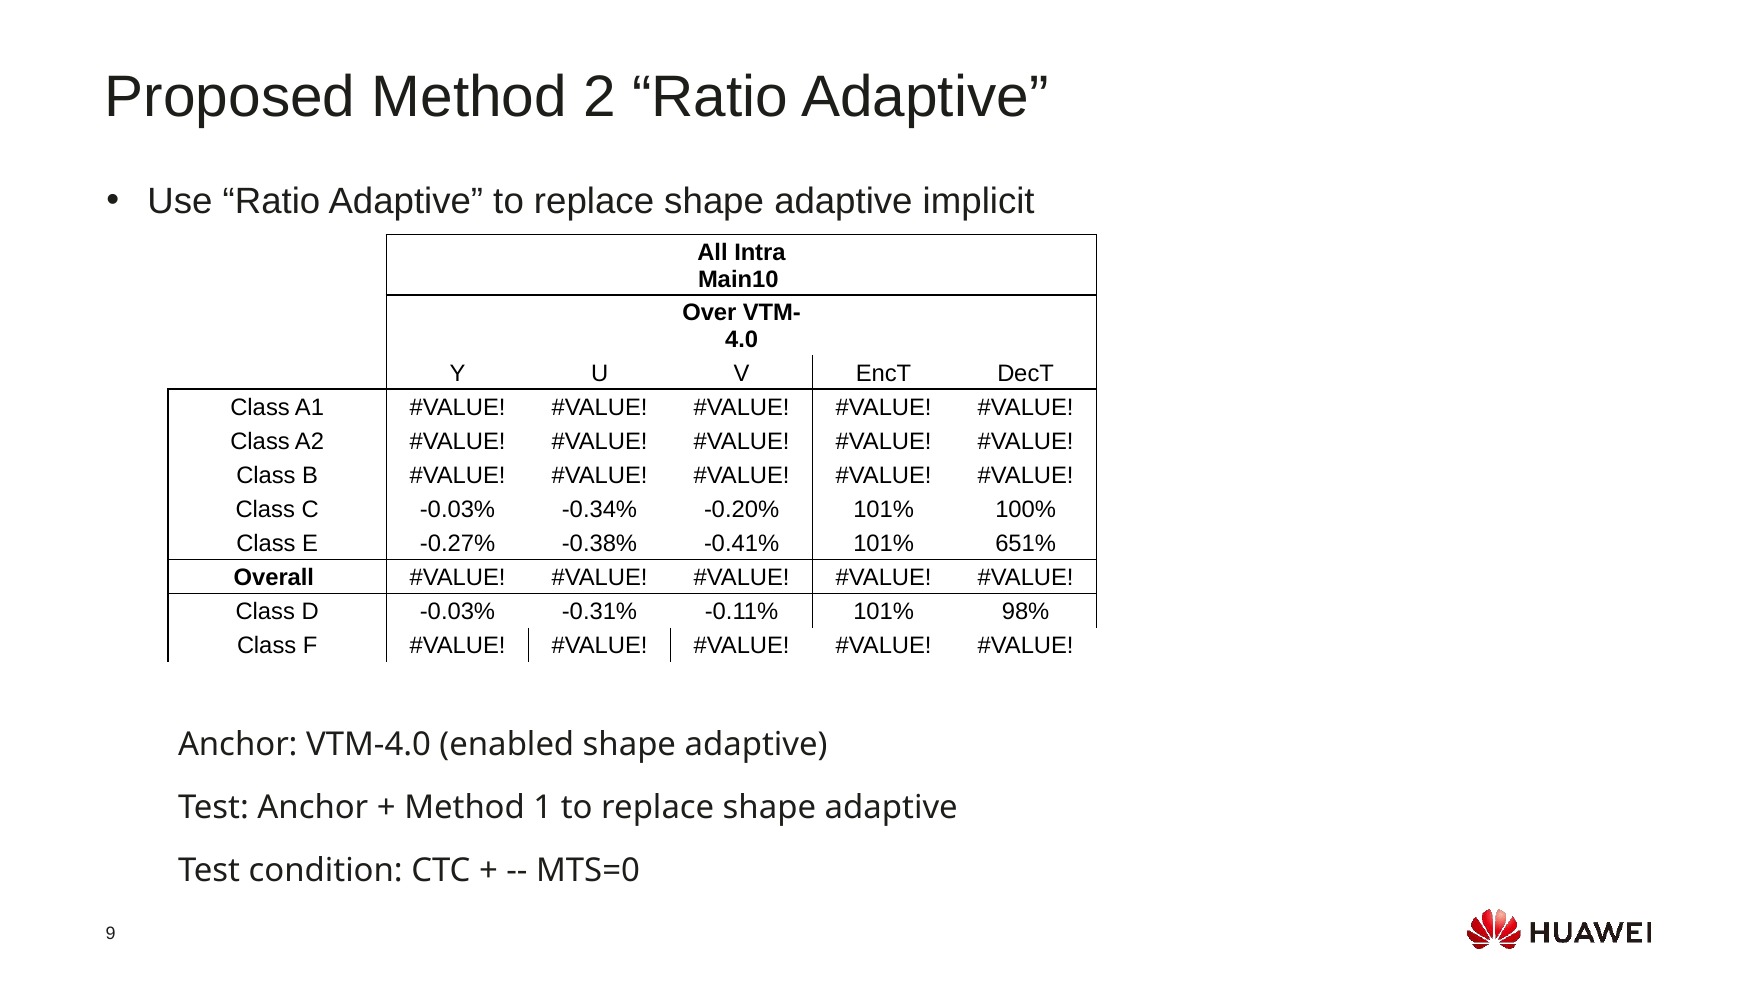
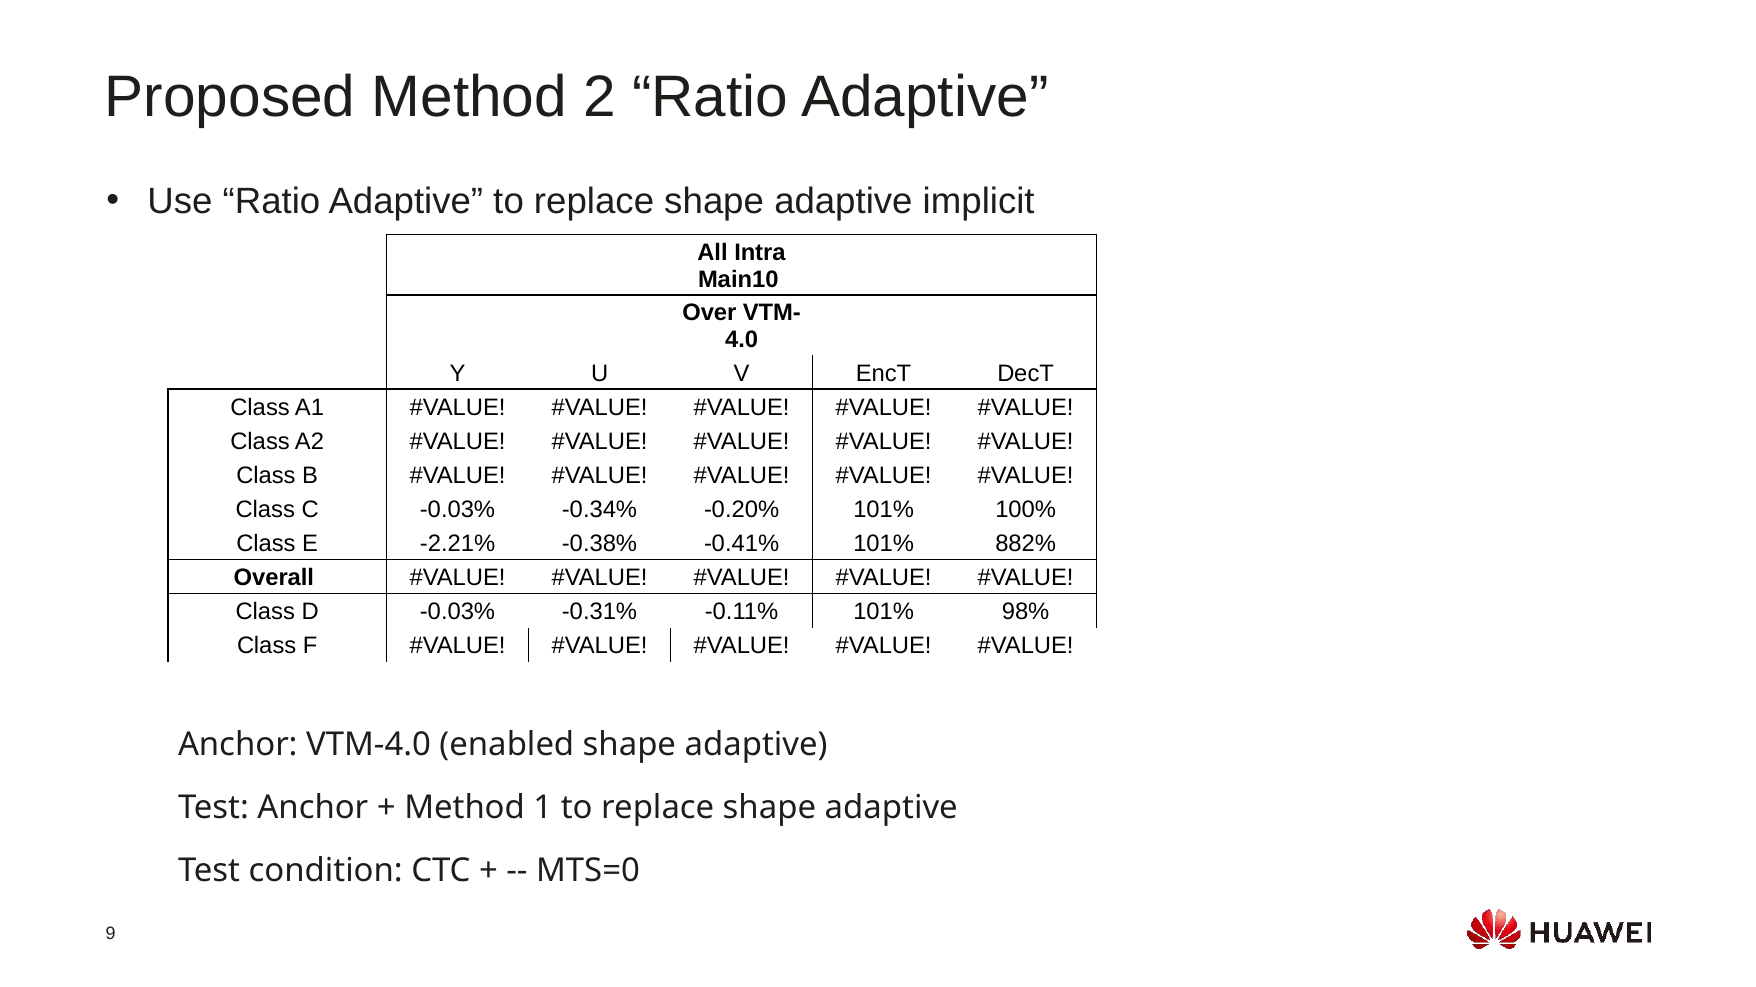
-0.27%: -0.27% -> -2.21% (458, 544)
651%: 651% -> 882% (1026, 544)
